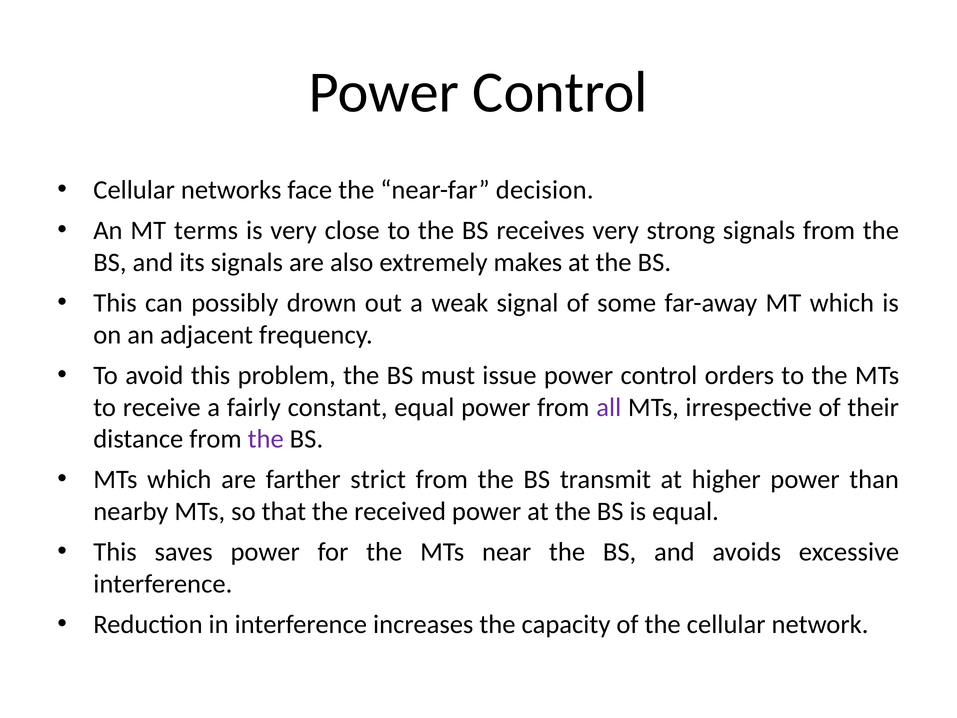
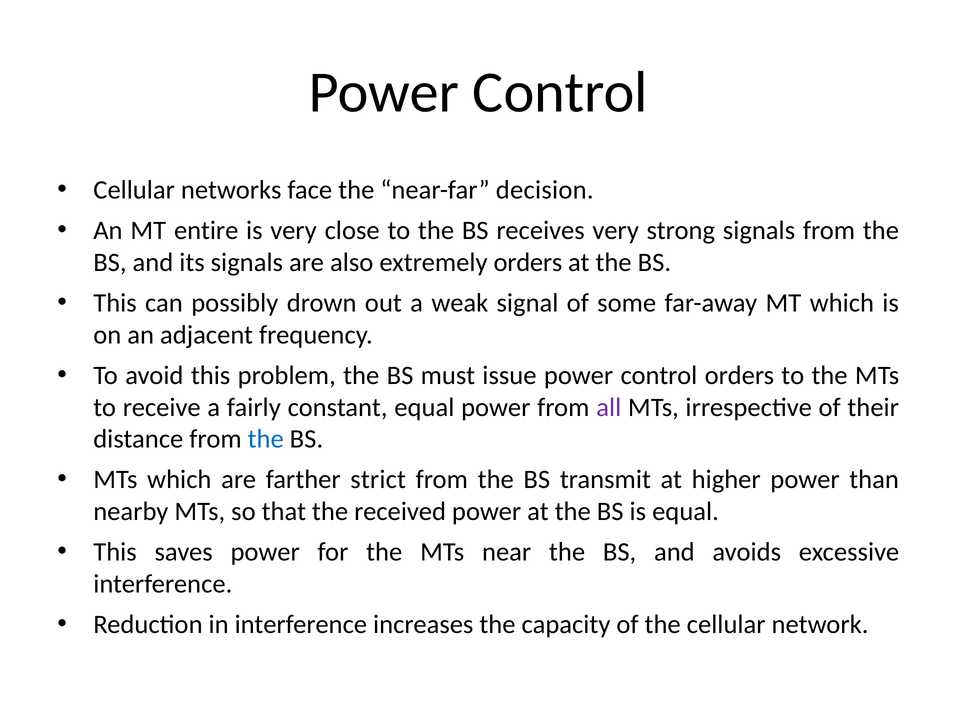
terms: terms -> entire (206, 231)
extremely makes: makes -> orders (528, 262)
the colour: purple -> blue (266, 439)
